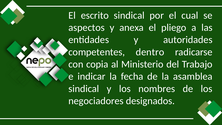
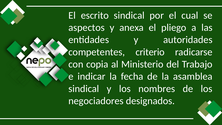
dentro: dentro -> criterio (150, 52)
